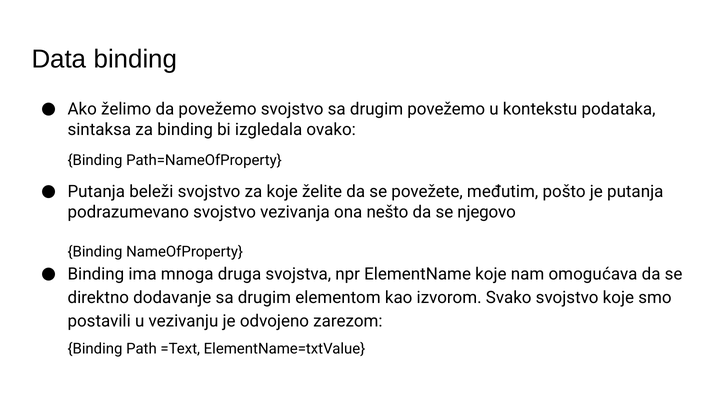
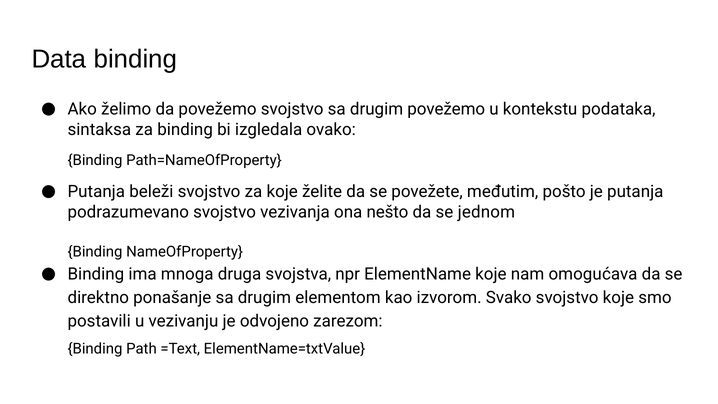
njegovo: njegovo -> jednom (486, 212)
dodavanje: dodavanje -> ponašanje (172, 298)
